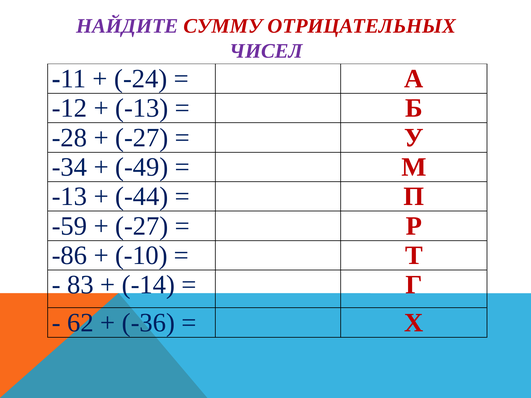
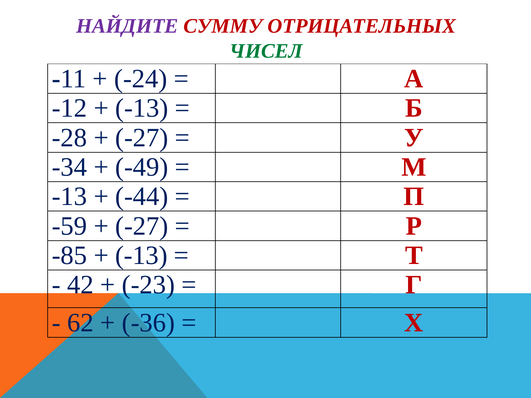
ЧИСЕЛ colour: purple -> green (266, 51)
-86: -86 -> -85 (69, 256)
-10: -10 -> -13 (141, 256)
83: 83 -> 42 (80, 285)
-14: -14 -> -23 (148, 285)
